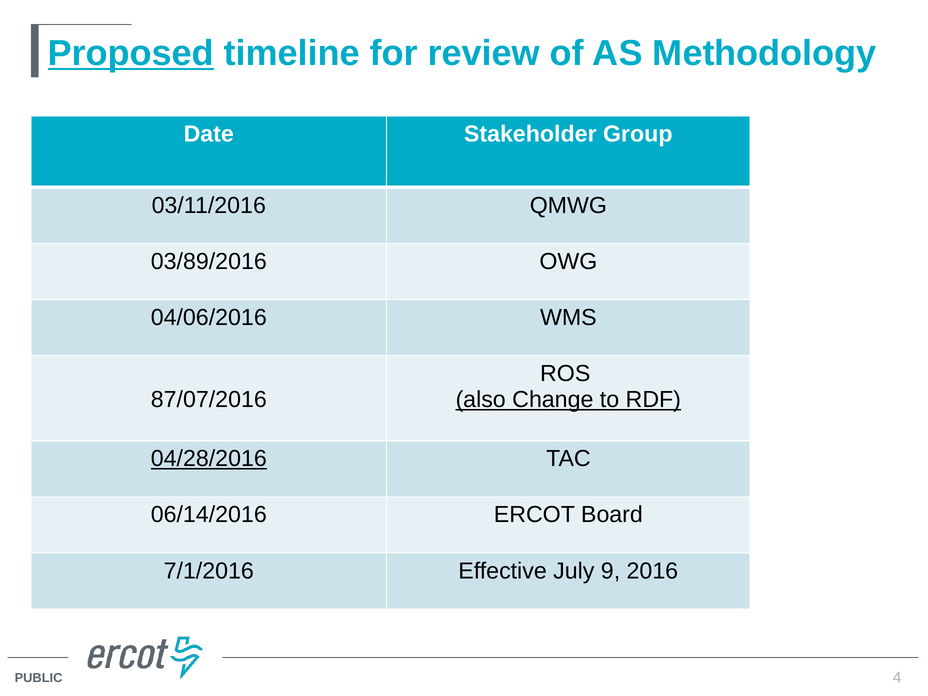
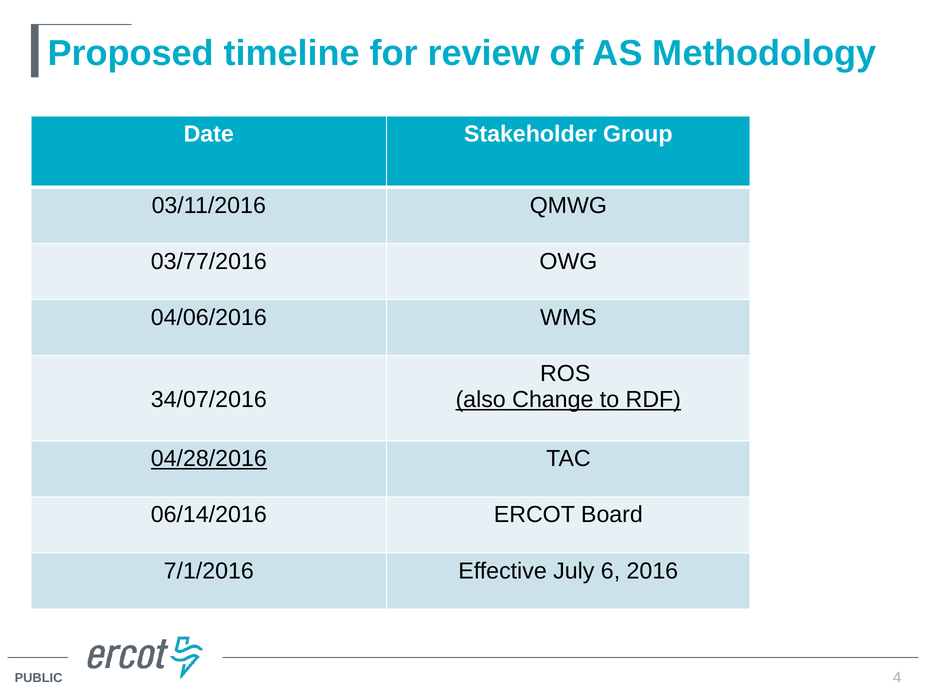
Proposed underline: present -> none (131, 53)
03/89/2016: 03/89/2016 -> 03/77/2016 (209, 261)
87/07/2016: 87/07/2016 -> 34/07/2016 (209, 400)
9: 9 -> 6 (610, 571)
